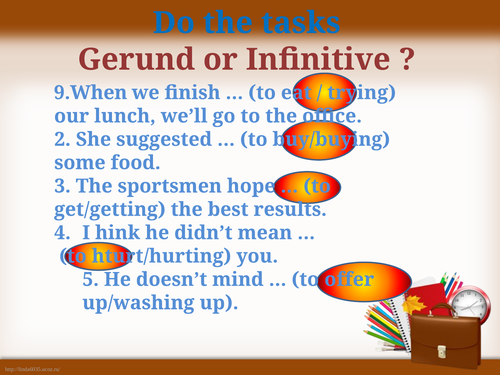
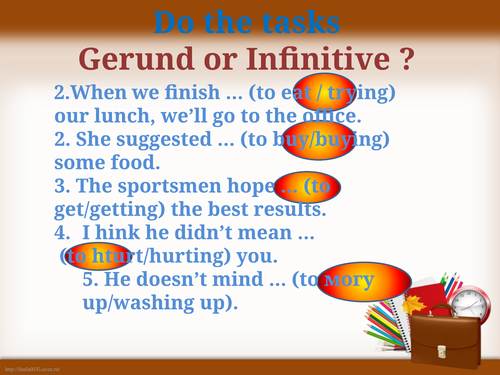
9.When: 9.When -> 2.When (91, 93)
offer: offer -> могу (349, 279)
